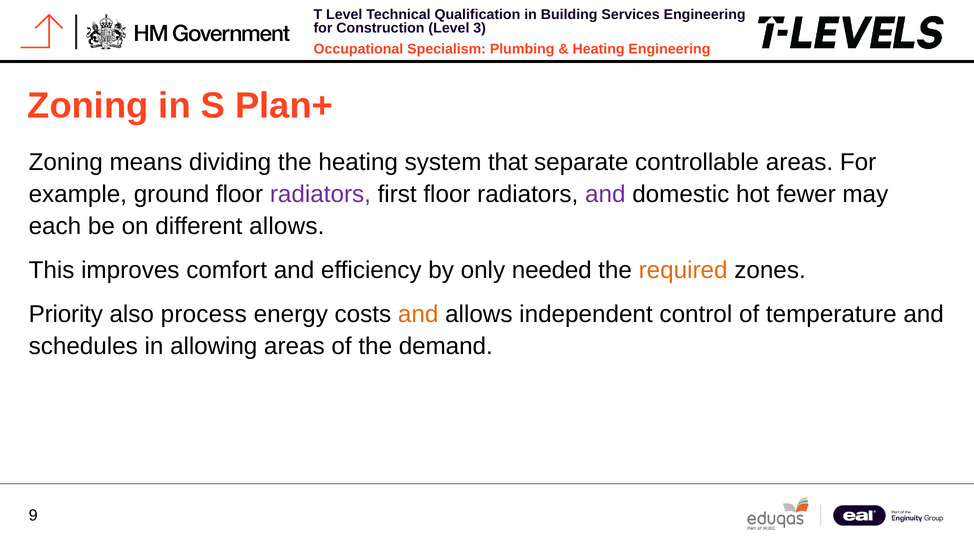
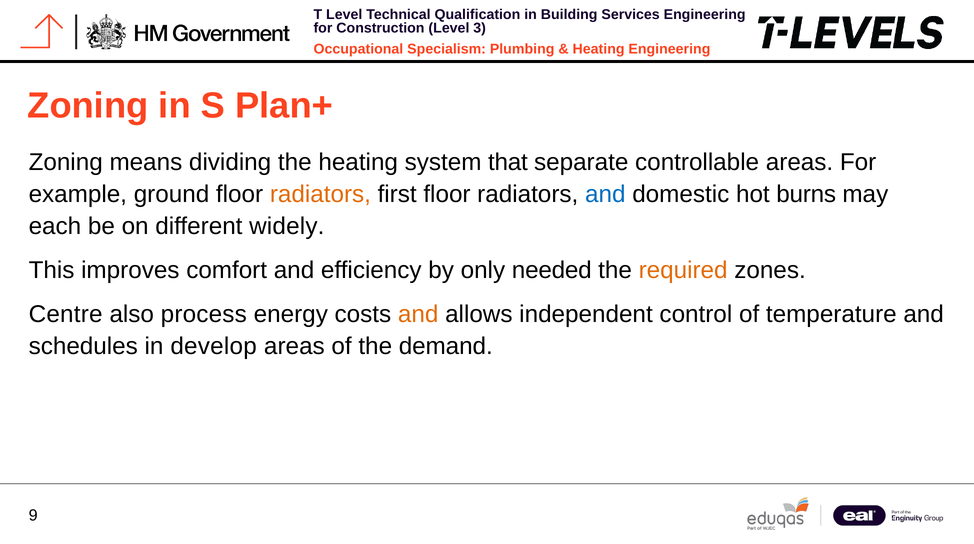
radiators colour: purple -> orange (320, 194)
and colour: purple -> blue (605, 194)
fewer: fewer -> burns (806, 194)
different allows: allows -> widely (287, 226)
Priority: Priority -> Centre (66, 315)
allowing: allowing -> develop (214, 347)
